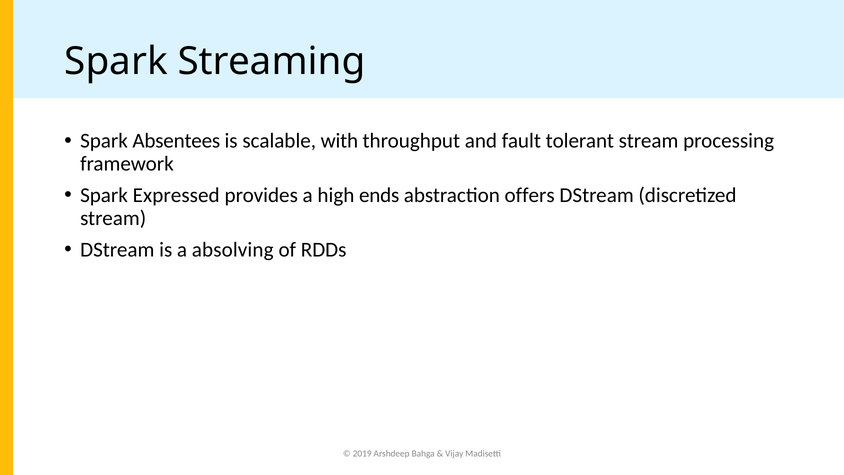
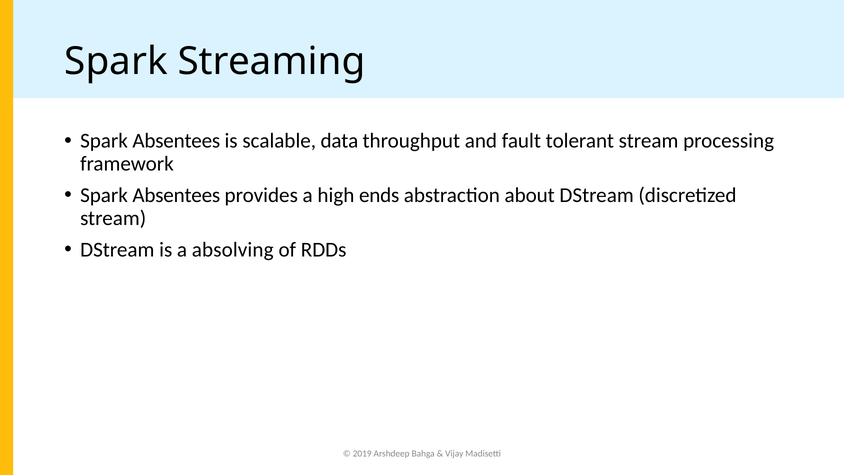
with: with -> data (339, 141)
Expressed: Expressed -> Absentees (176, 195)
offers: offers -> about (530, 195)
